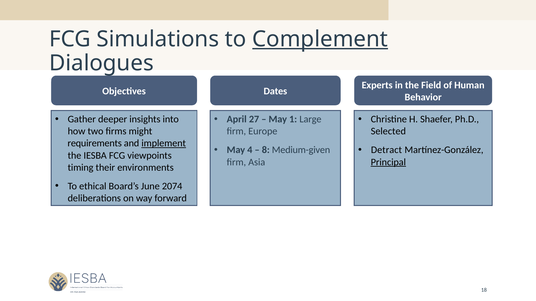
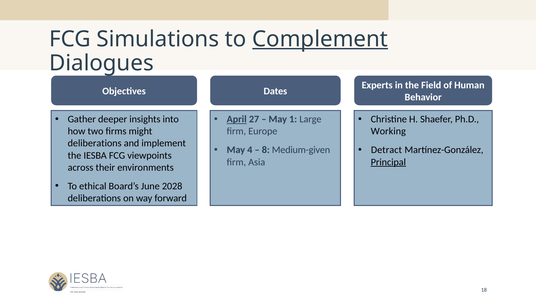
April underline: none -> present (237, 119)
Selected: Selected -> Working (388, 132)
requirements: requirements -> deliberations (95, 144)
implement underline: present -> none (164, 144)
timing: timing -> across (81, 168)
2074: 2074 -> 2028 (172, 186)
